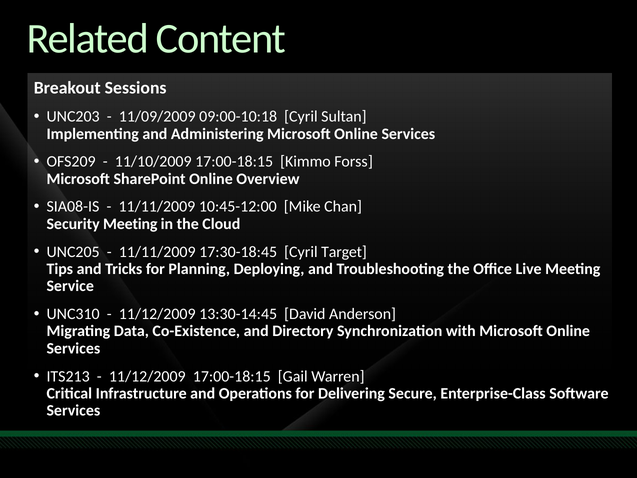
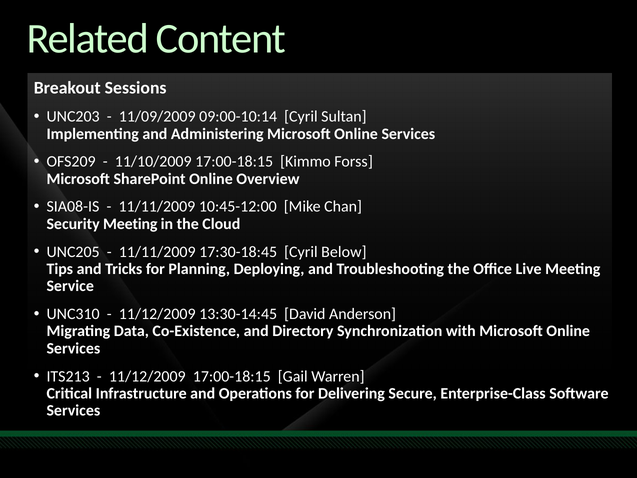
09:00-10:18: 09:00-10:18 -> 09:00-10:14 (238, 117)
Target: Target -> Below (344, 252)
